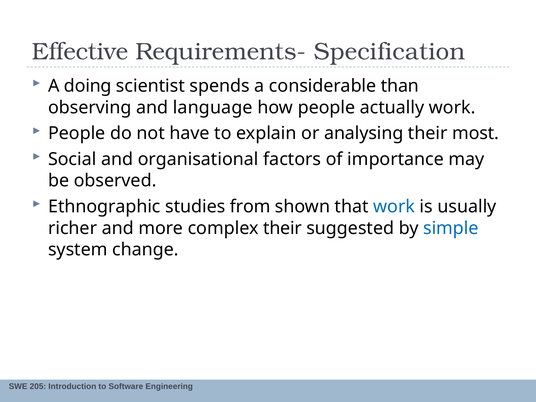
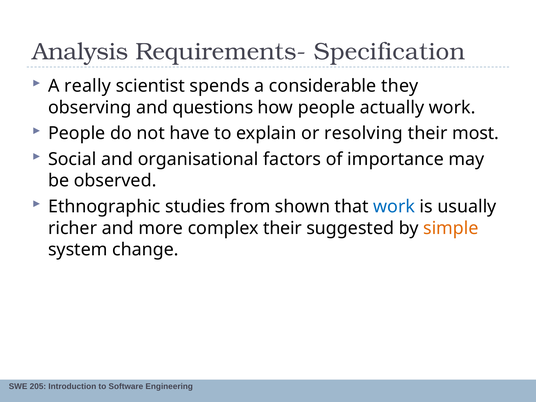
Effective: Effective -> Analysis (80, 52)
doing: doing -> really (88, 86)
than: than -> they (400, 86)
language: language -> questions (213, 107)
analysing: analysing -> resolving (364, 133)
simple colour: blue -> orange (451, 228)
